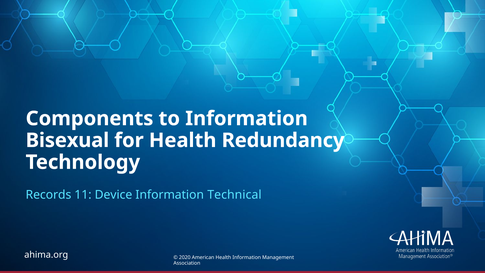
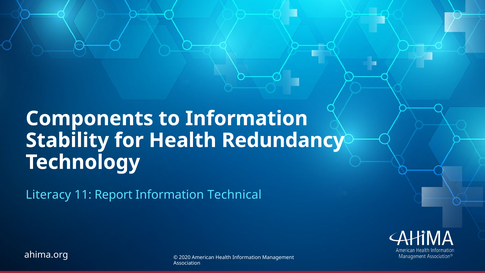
Bisexual: Bisexual -> Stability (67, 140)
Records: Records -> Literacy (48, 195)
Device: Device -> Report (114, 195)
